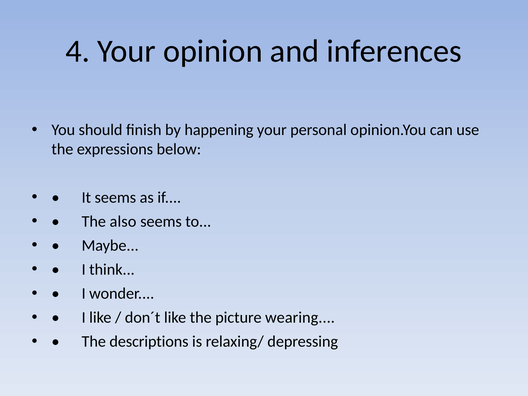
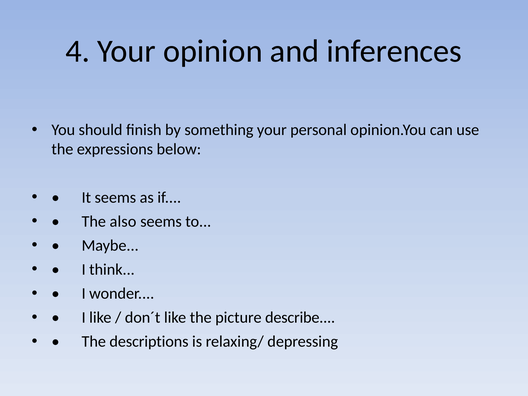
happening: happening -> something (219, 130)
wearing: wearing -> describe (300, 318)
